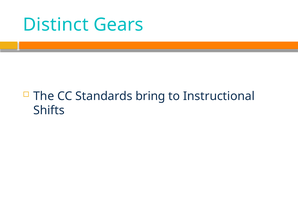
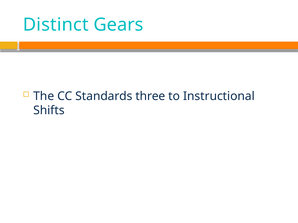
bring: bring -> three (150, 96)
